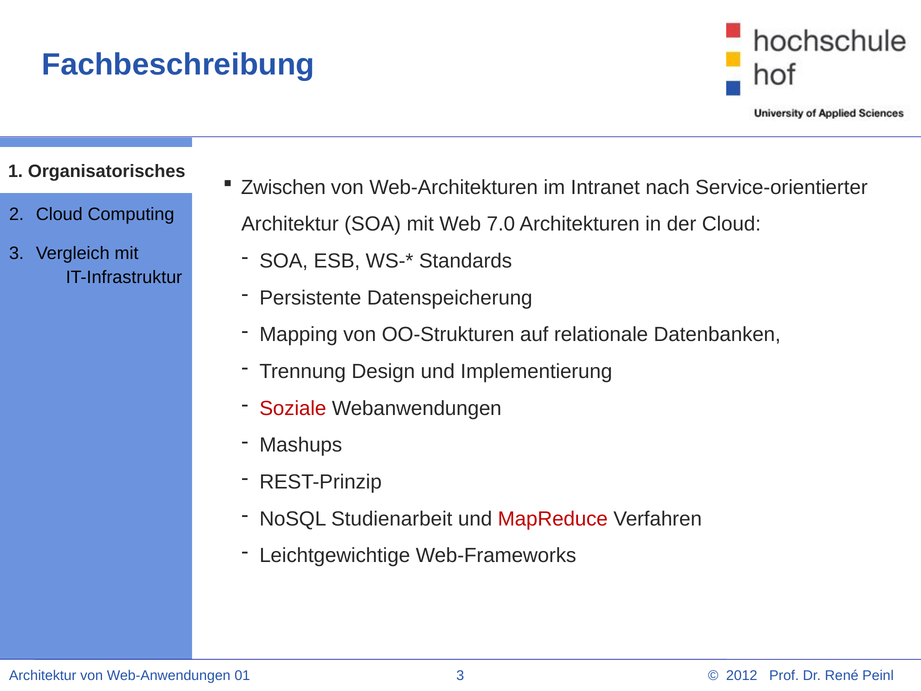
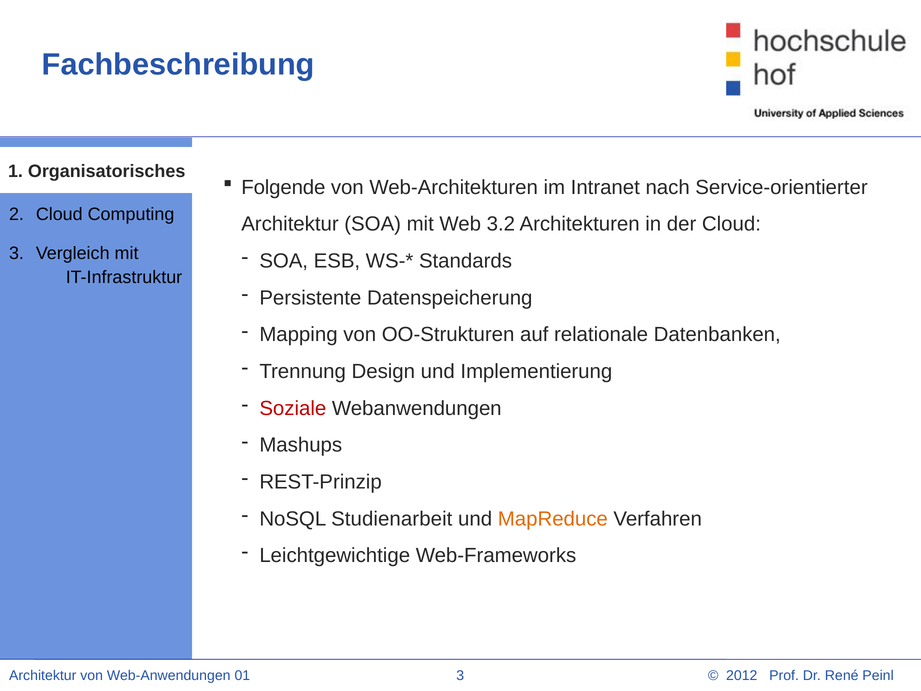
Zwischen: Zwischen -> Folgende (283, 187)
7.0: 7.0 -> 3.2 (501, 224)
MapReduce colour: red -> orange (553, 519)
